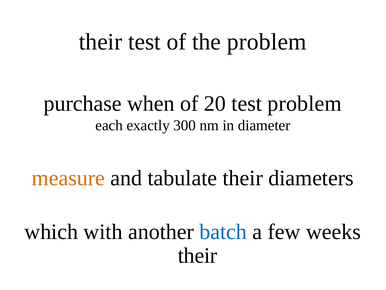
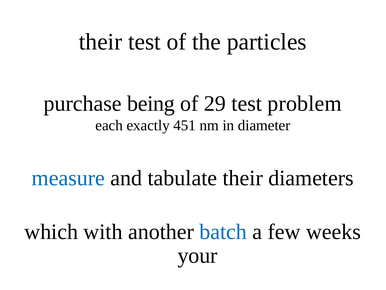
the problem: problem -> particles (267, 42)
when: when -> being (151, 104)
20: 20 -> 29 (215, 104)
300: 300 -> 451 (185, 125)
measure colour: orange -> blue (68, 178)
their: their -> your (198, 255)
